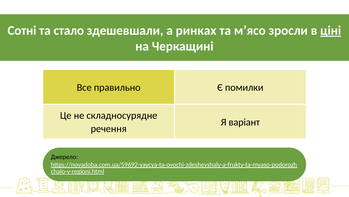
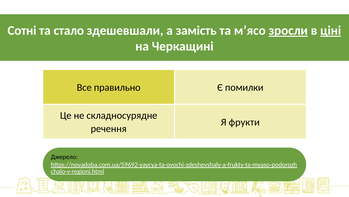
ринках: ринках -> замість (196, 30)
зросли underline: none -> present (288, 30)
варіант: варіант -> фрукти (244, 122)
